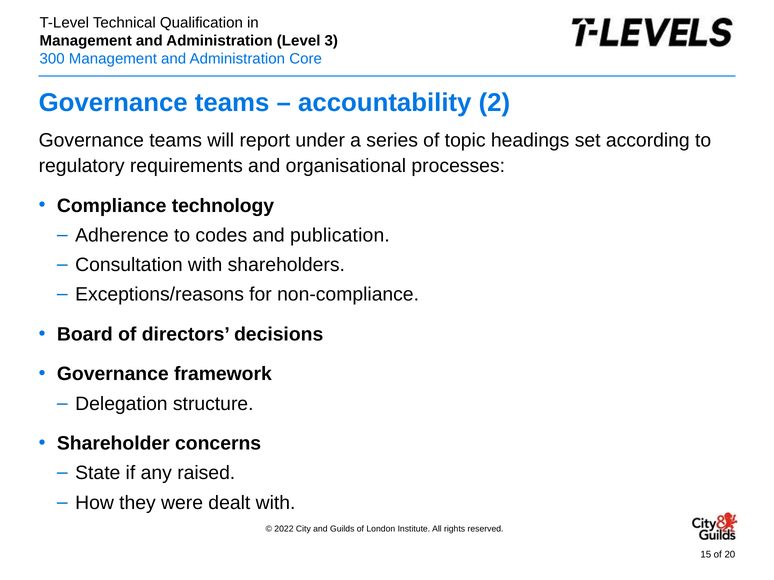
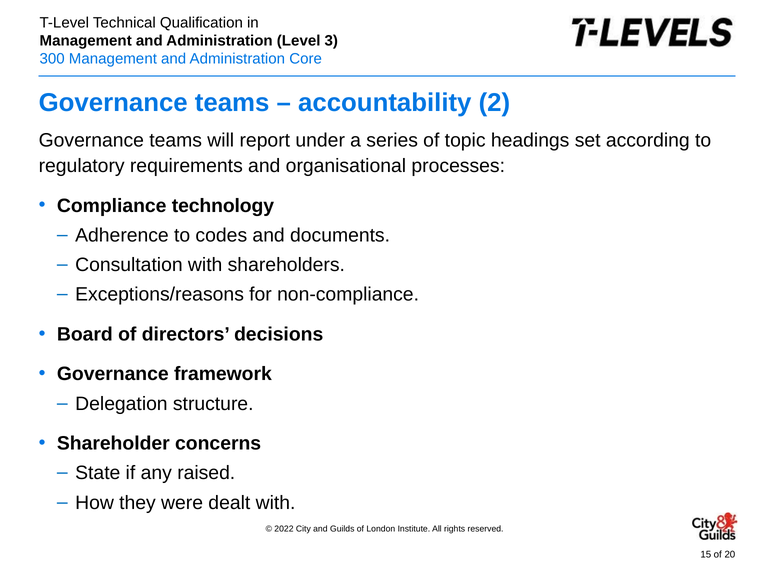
publication: publication -> documents (340, 236)
